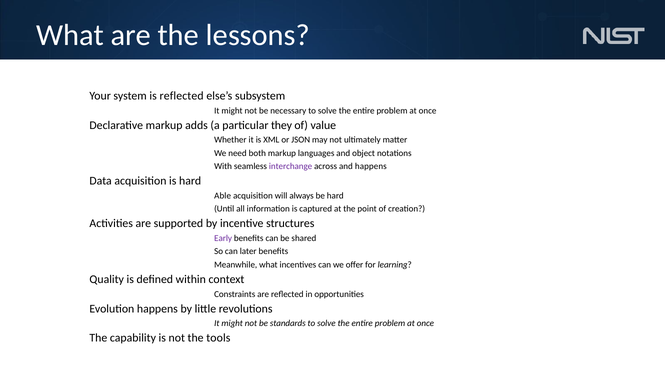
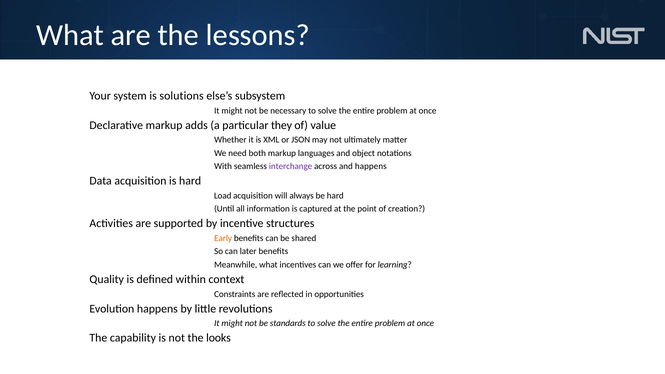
is reflected: reflected -> solutions (182, 96)
Able: Able -> Load (223, 196)
Early colour: purple -> orange (223, 238)
tools: tools -> looks (218, 338)
